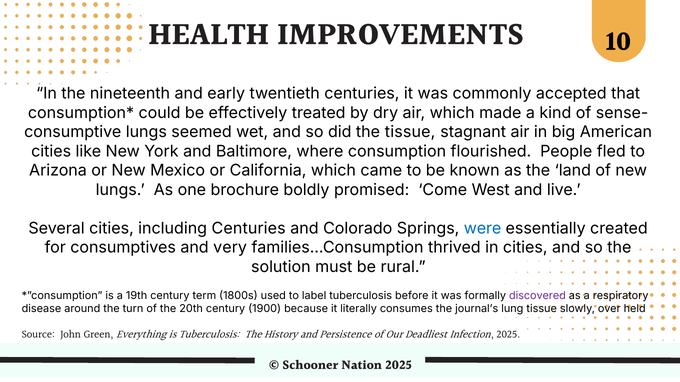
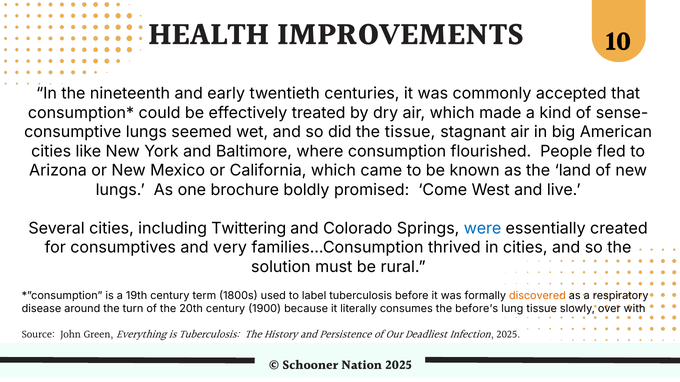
including Centuries: Centuries -> Twittering (249, 229)
discovered colour: purple -> orange (537, 296)
journal’s: journal’s -> before’s (477, 309)
held: held -> with (635, 309)
